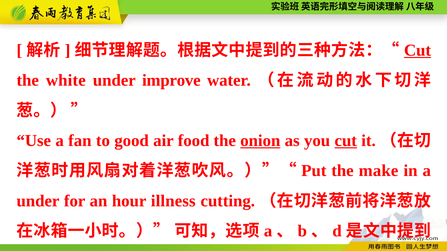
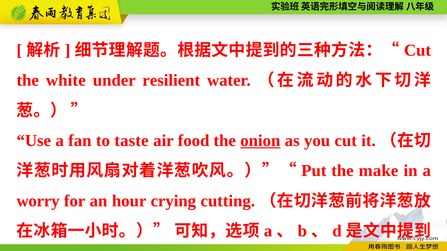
Cut underline: present -> none (418, 50)
improve: improve -> resilient (171, 81)
good: good -> taste (131, 141)
cut underline: present -> none (346, 141)
under: under -> worry (38, 201)
illness: illness -> crying (173, 201)
